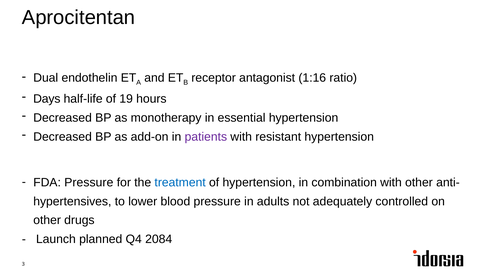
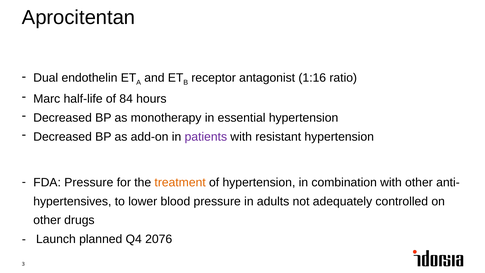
Days: Days -> Marc (47, 99)
19: 19 -> 84 (126, 99)
treatment colour: blue -> orange (180, 182)
2084: 2084 -> 2076 (159, 239)
